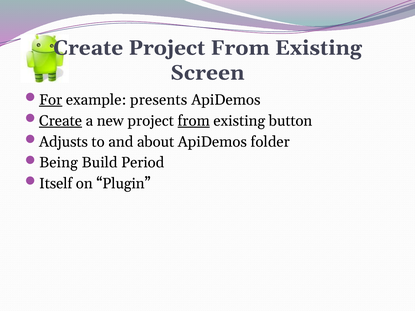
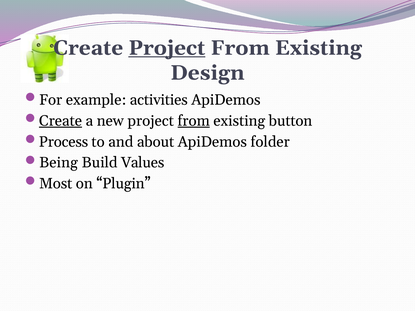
Project underline: none -> present (167, 48)
Screen: Screen -> Design (207, 73)
For underline: present -> none (51, 100)
presents: presents -> activities (159, 100)
Adjusts: Adjusts -> Process (64, 142)
Period: Period -> Values (143, 163)
Itself: Itself -> Most (56, 184)
